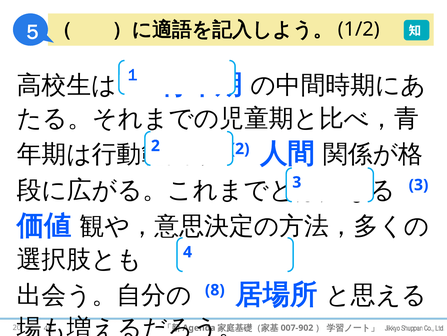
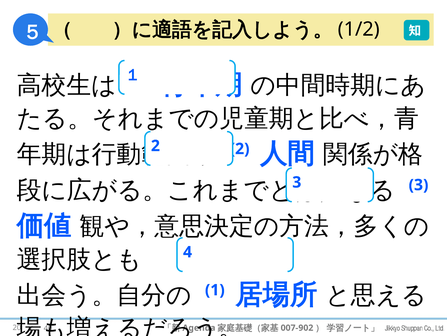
8: 8 -> 1 (215, 289)
